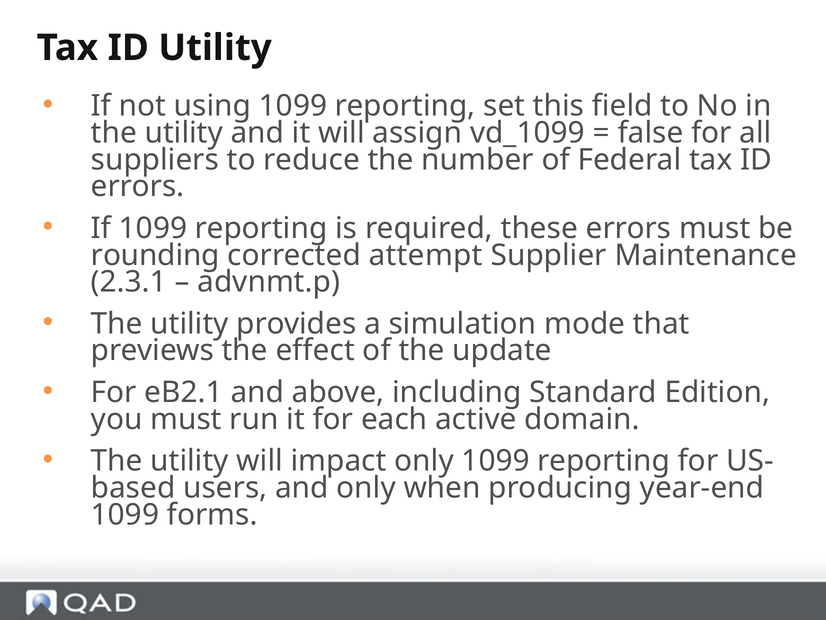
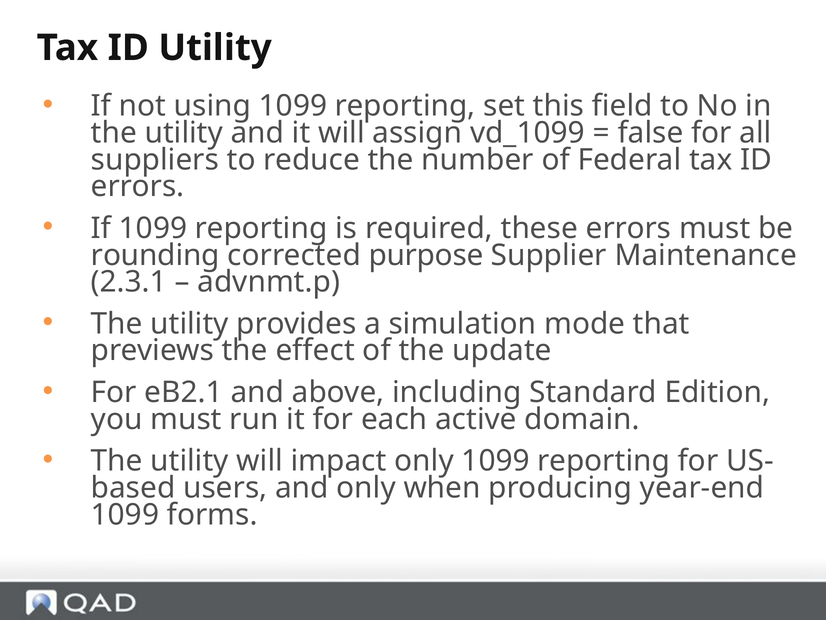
attempt: attempt -> purpose (426, 255)
